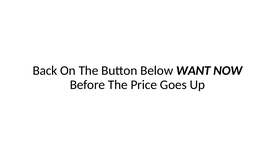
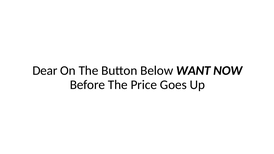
Back: Back -> Dear (45, 71)
